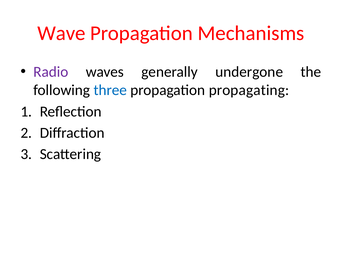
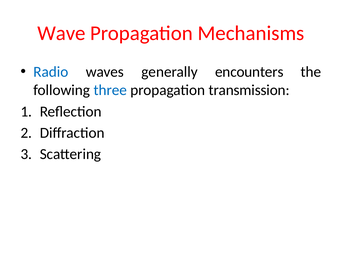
Radio colour: purple -> blue (51, 72)
undergone: undergone -> encounters (249, 72)
propagating: propagating -> transmission (249, 90)
